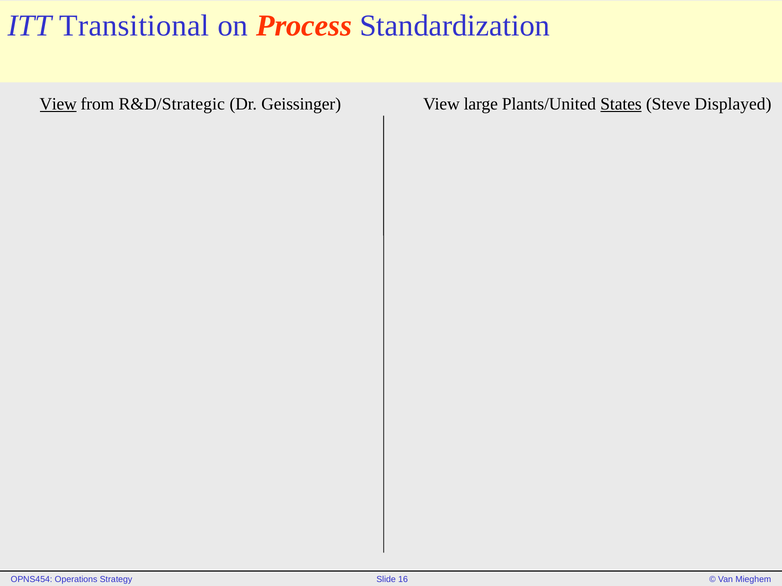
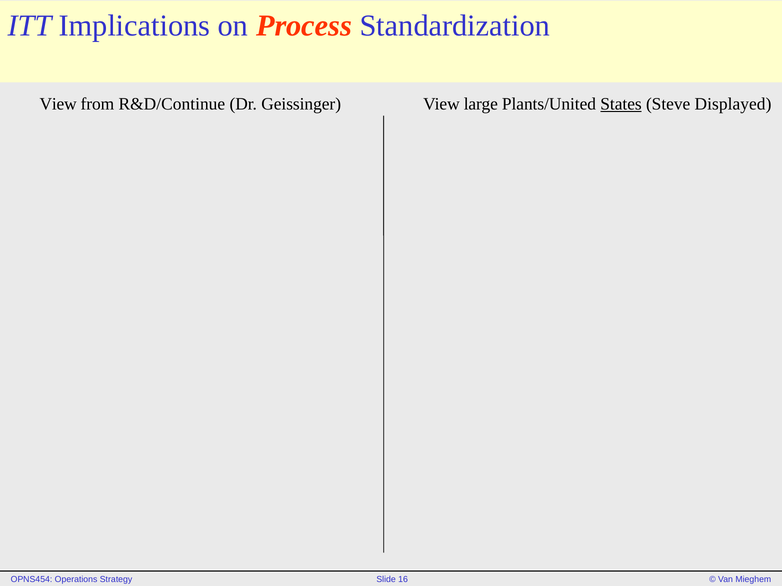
Transitional: Transitional -> Implications (134, 26)
View underline: present -> none (58, 104)
R&D/Strategic: R&D/Strategic -> R&D/Continue (172, 104)
